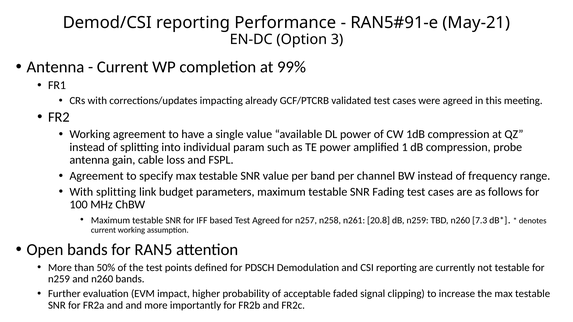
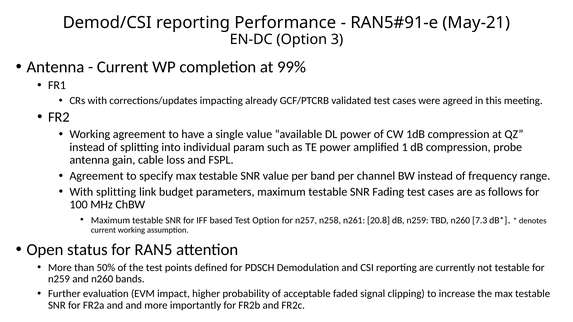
Test Agreed: Agreed -> Option (266, 220)
Open bands: bands -> status (87, 250)
